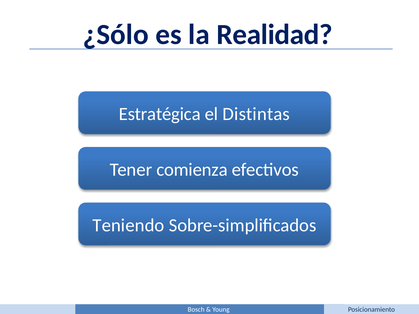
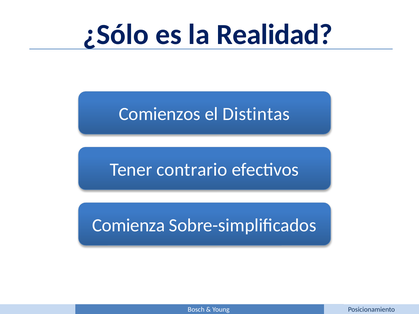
Estratégica: Estratégica -> Comienzos (160, 114)
comienza: comienza -> contrario (192, 170)
Teniendo: Teniendo -> Comienza (129, 226)
